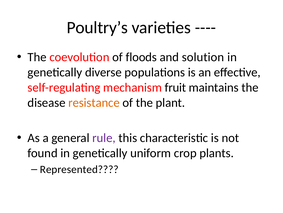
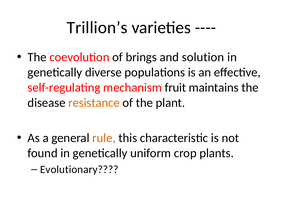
Poultry’s: Poultry’s -> Trillion’s (97, 27)
floods: floods -> brings (141, 57)
rule colour: purple -> orange (104, 138)
Represented: Represented -> Evolutionary (79, 169)
